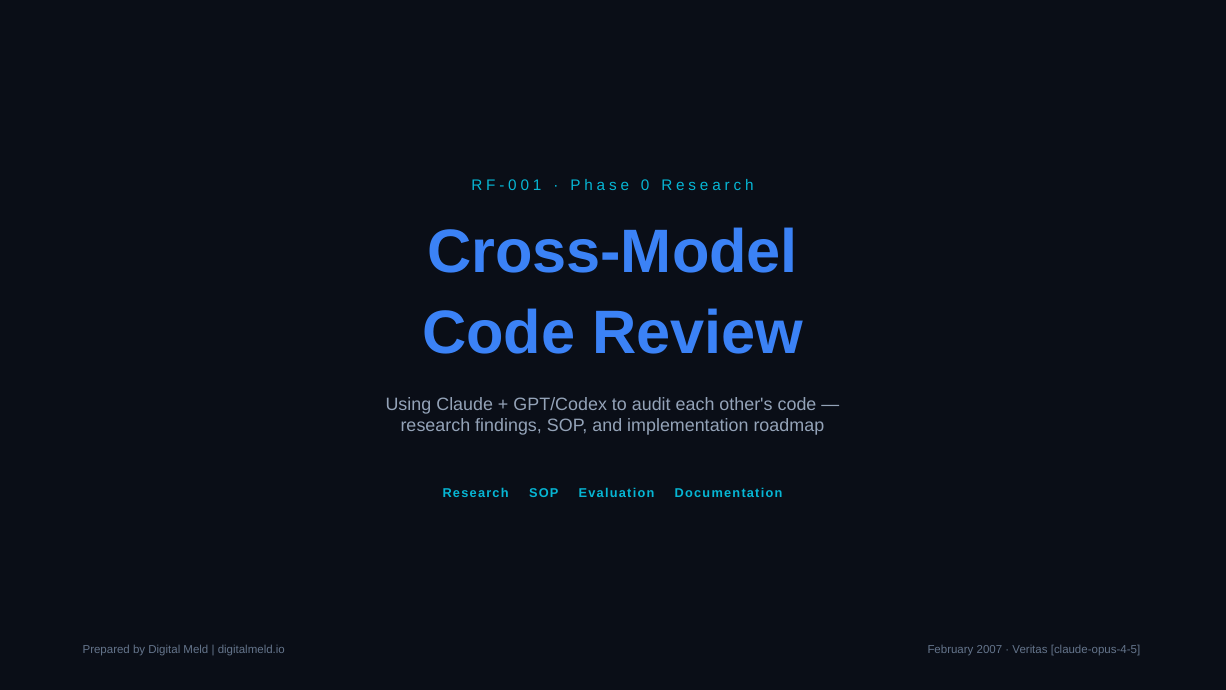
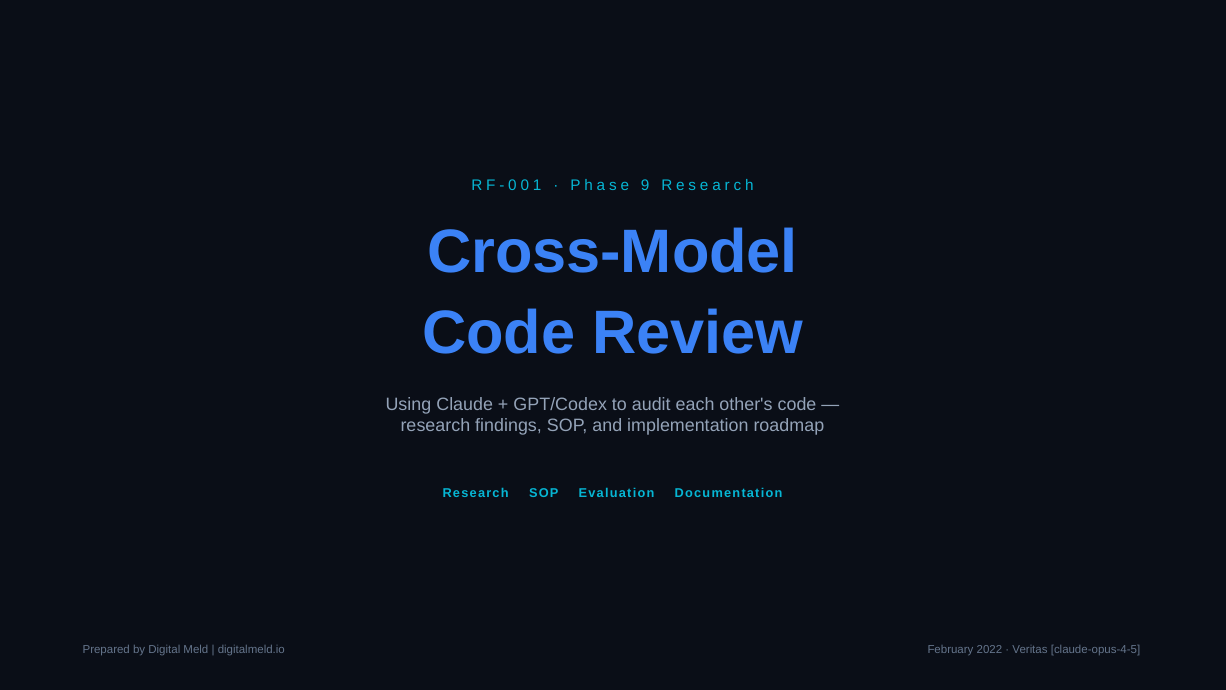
0: 0 -> 9 (645, 185)
2007: 2007 -> 2022 (989, 649)
